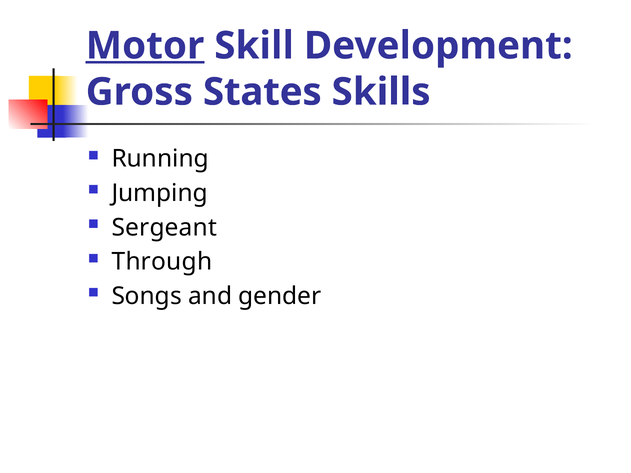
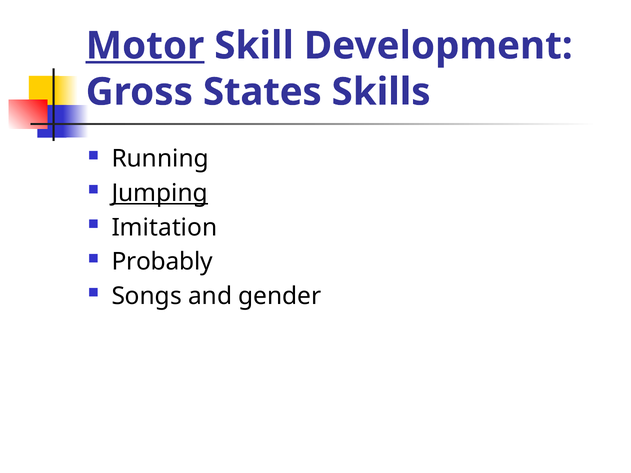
Jumping underline: none -> present (160, 193)
Sergeant: Sergeant -> Imitation (164, 228)
Through: Through -> Probably (162, 262)
